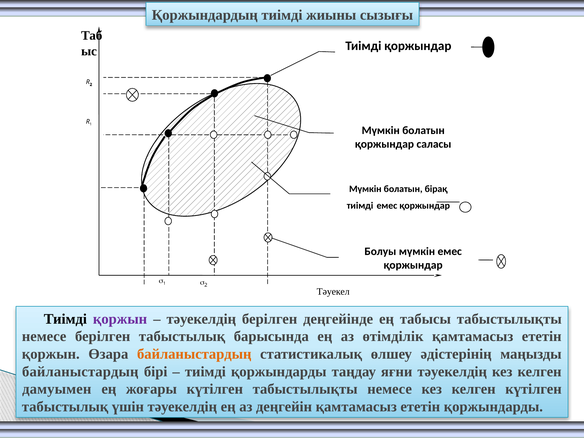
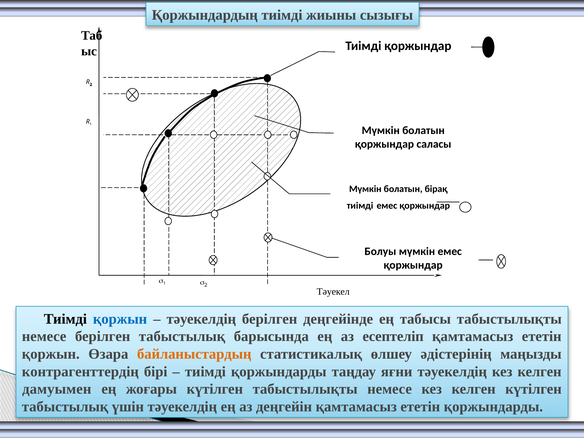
қоржын colour: purple -> blue (120, 319)
өтімділік: өтімділік -> есептеліп (393, 336)
байланыстардың: байланыстардың -> контрагенттердің (80, 372)
